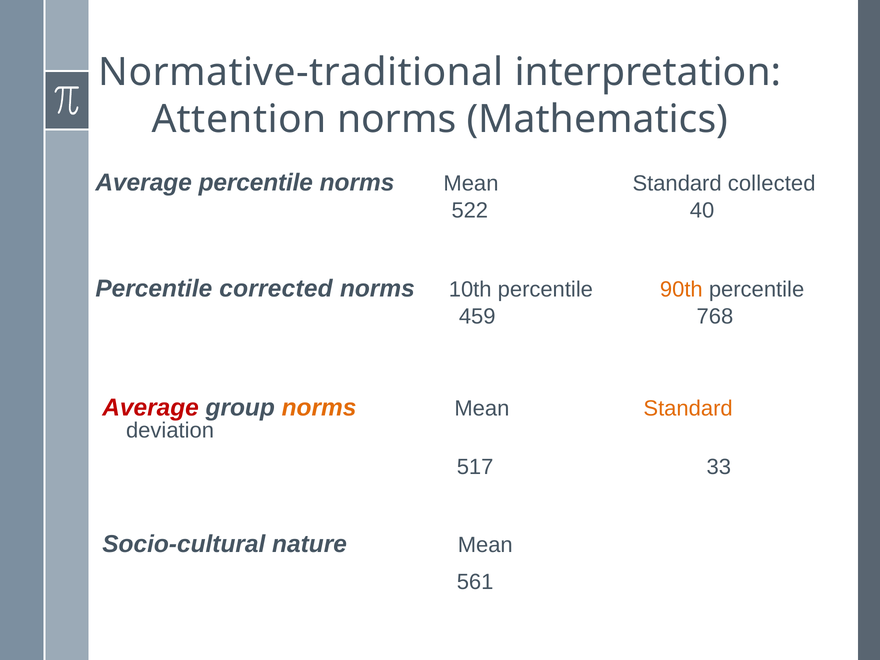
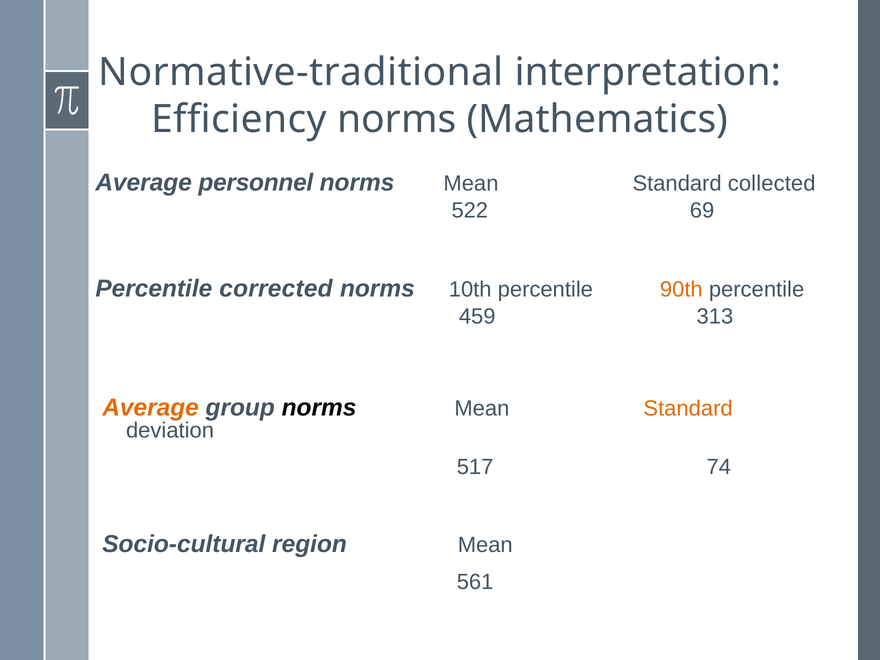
Attention: Attention -> Efficiency (239, 119)
Average percentile: percentile -> personnel (256, 183)
40: 40 -> 69 (702, 211)
768: 768 -> 313 (715, 317)
Average colour: red -> orange (151, 408)
norms colour: orange -> black (319, 408)
33: 33 -> 74 (719, 467)
nature: nature -> region (309, 544)
